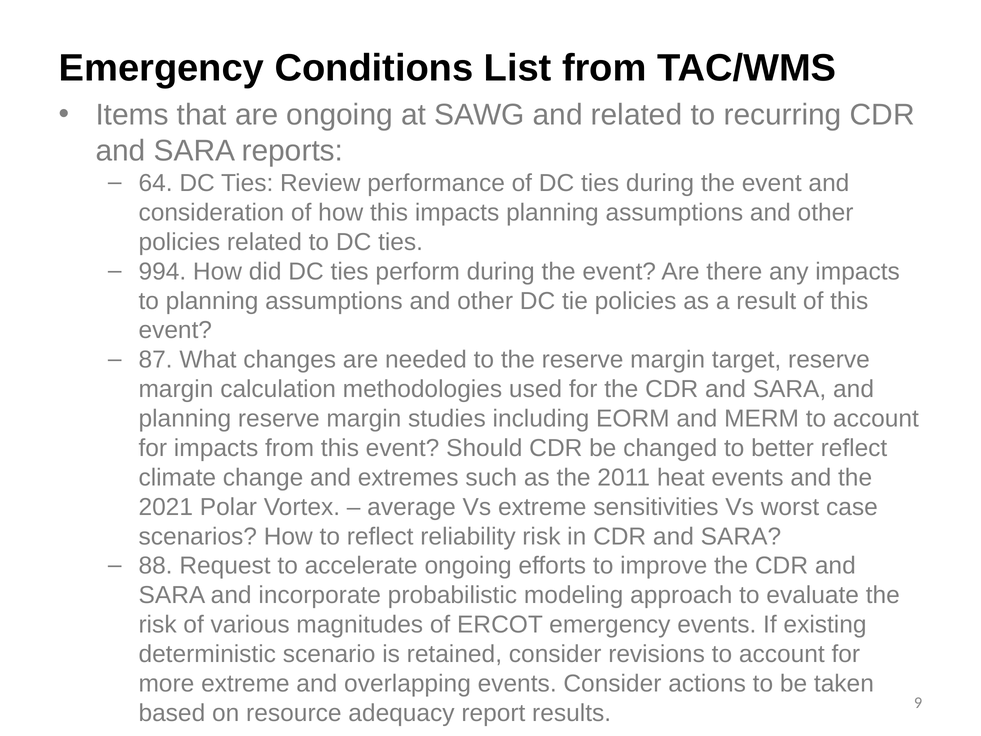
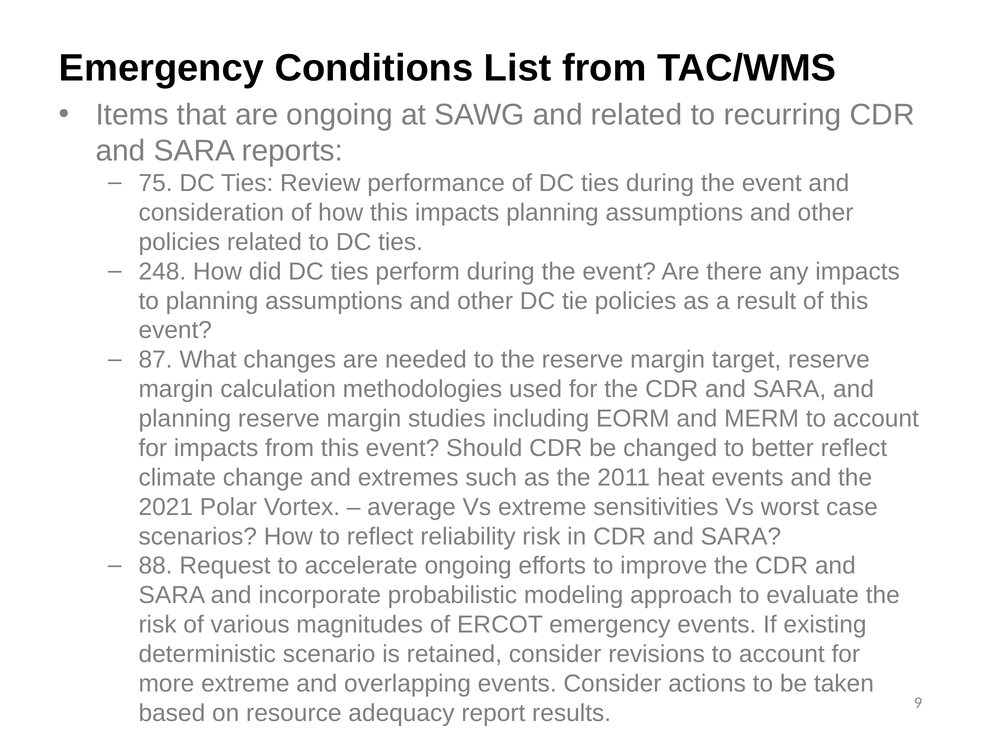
64: 64 -> 75 (156, 183)
994: 994 -> 248 (162, 271)
